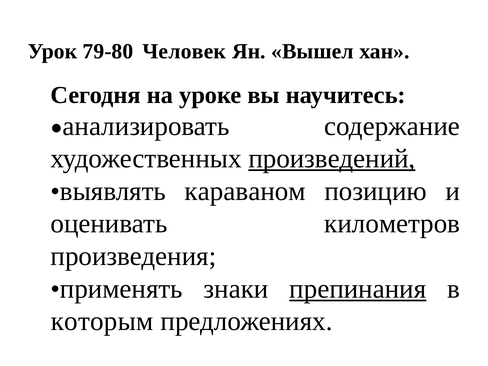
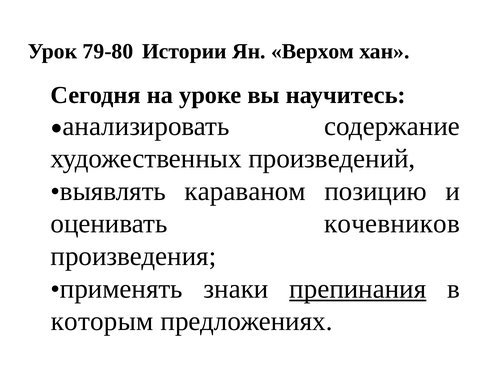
Человек: Человек -> Истории (184, 51)
Вышел: Вышел -> Верхом (313, 51)
произведений underline: present -> none (332, 159)
километров: километров -> кочевников (392, 224)
